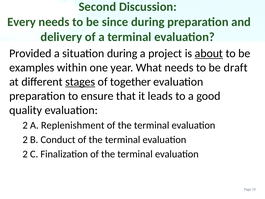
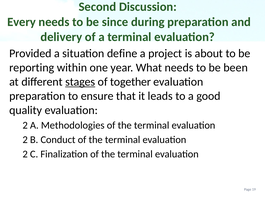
situation during: during -> define (122, 53)
about underline: present -> none (209, 53)
examples: examples -> reporting (32, 68)
draft: draft -> been (236, 68)
Replenishment: Replenishment -> Methodologies (73, 125)
